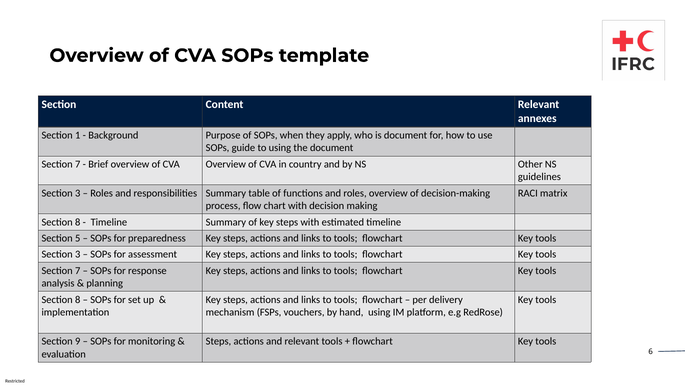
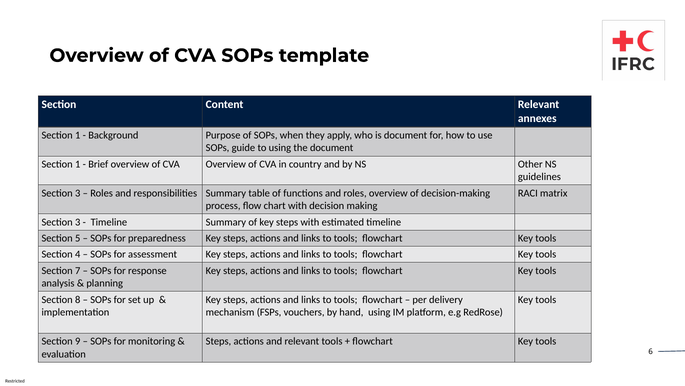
7: 7 -> 1 (78, 164)
8: 8 -> 3 (78, 222)
3: 3 -> 4 (78, 254)
